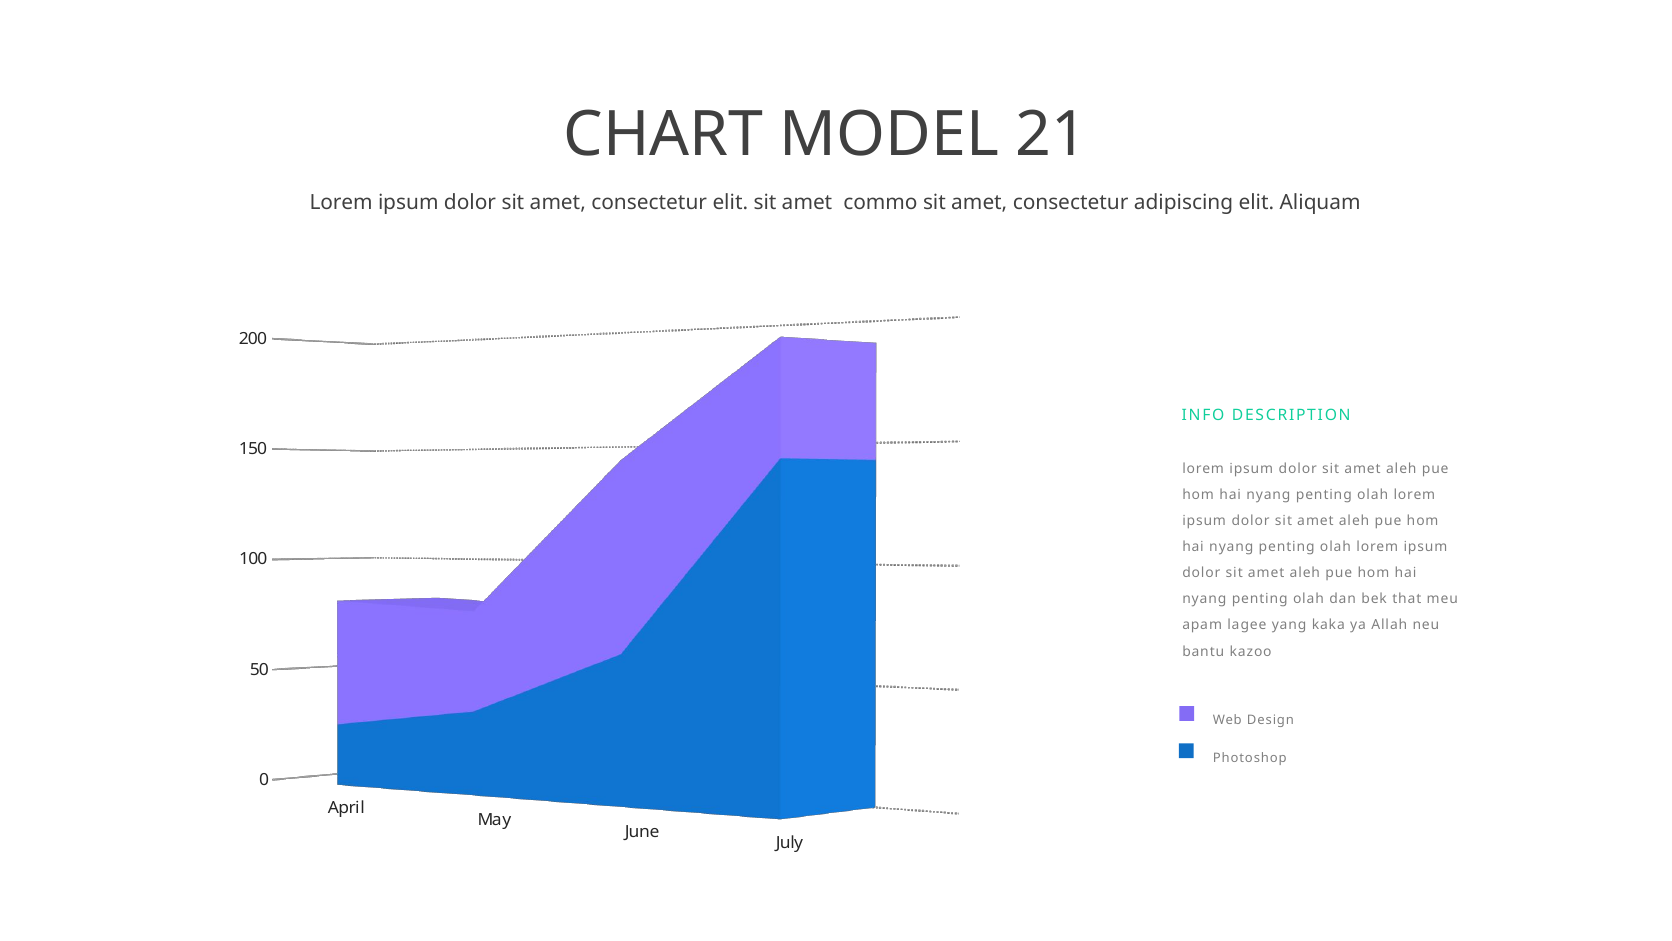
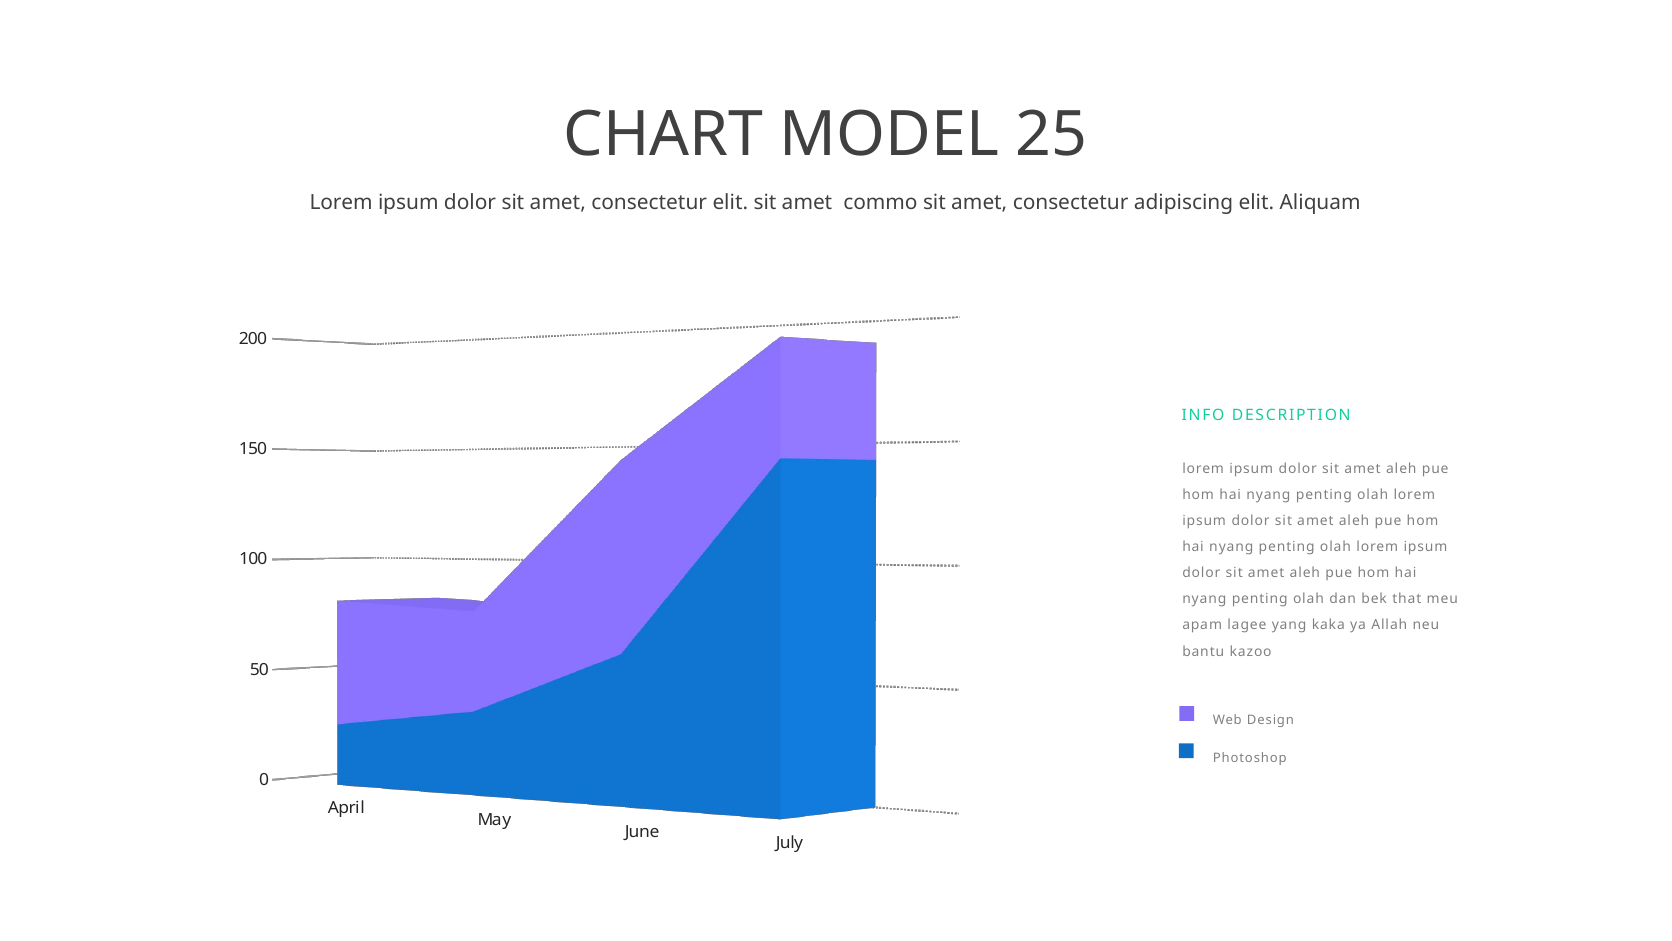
21: 21 -> 25 (1051, 135)
